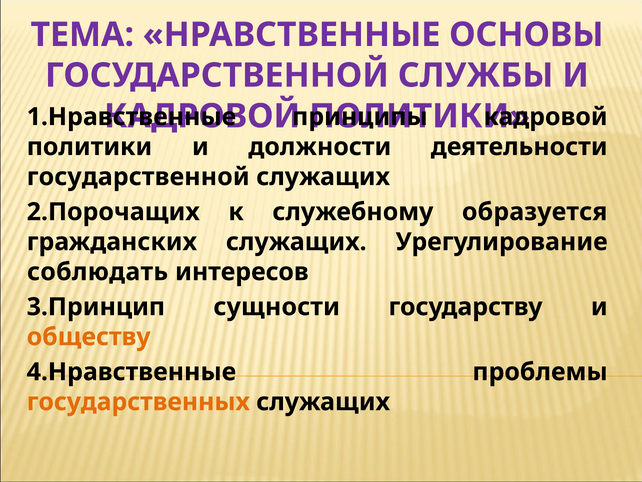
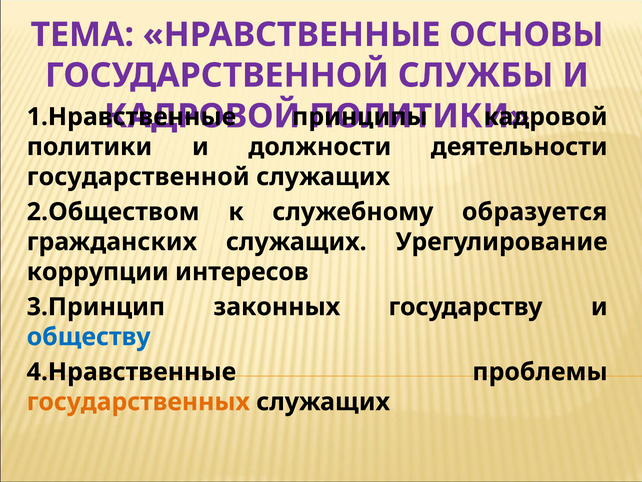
2.Порочащих: 2.Порочащих -> 2.Обществом (113, 212)
соблюдать: соблюдать -> коррупции (98, 272)
сущности: сущности -> законных (277, 307)
обществу colour: orange -> blue (89, 337)
